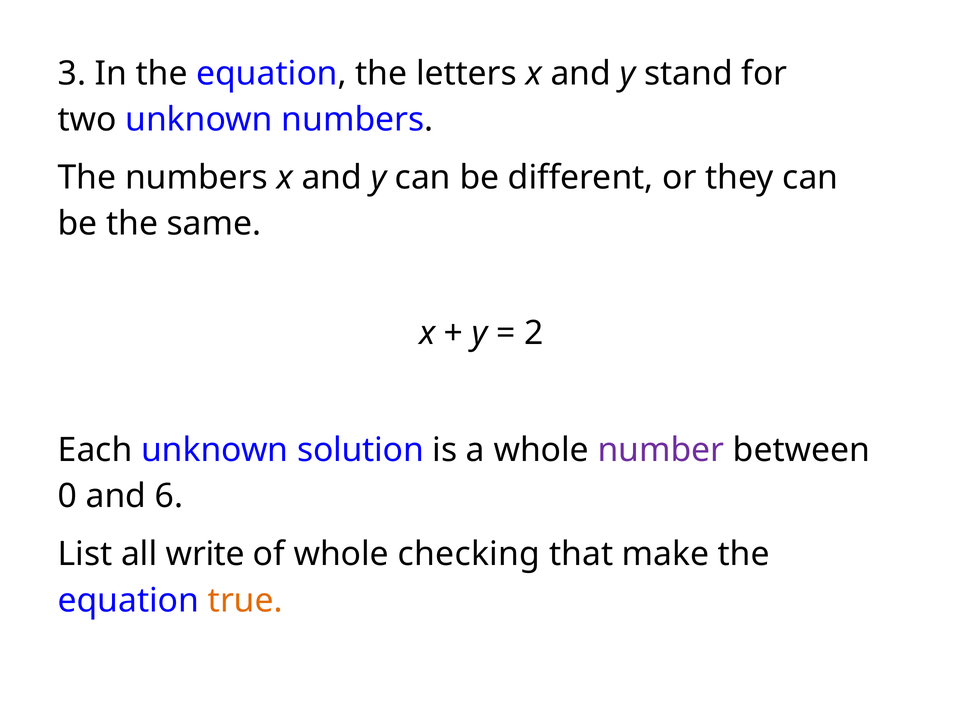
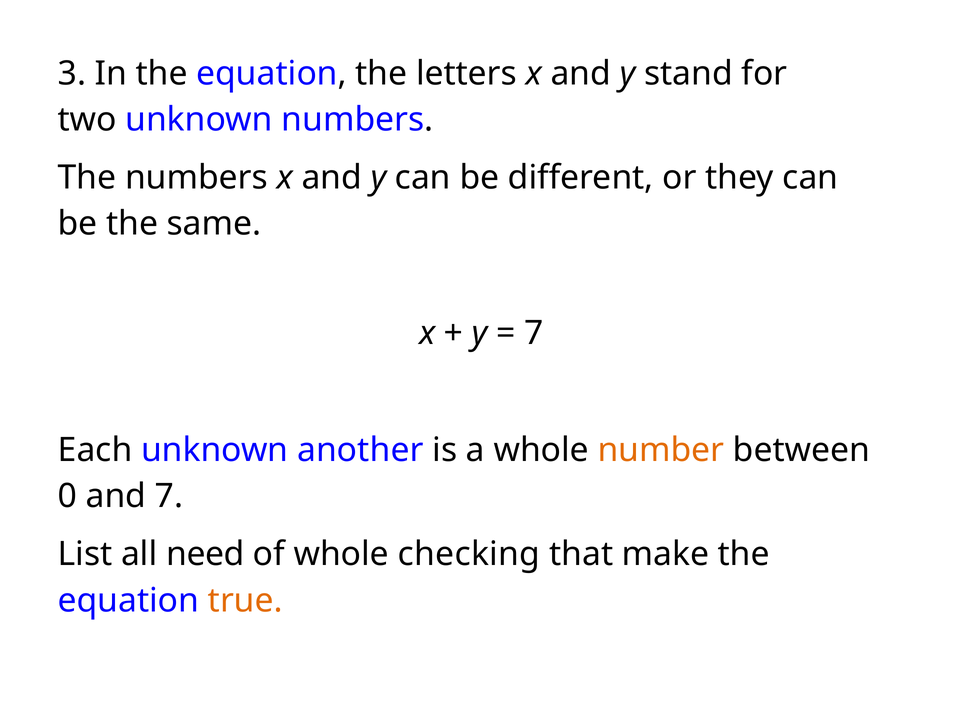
2: 2 -> 7 (534, 333)
solution: solution -> another (360, 450)
number colour: purple -> orange (661, 450)
and 6: 6 -> 7 (169, 496)
write: write -> need (205, 555)
